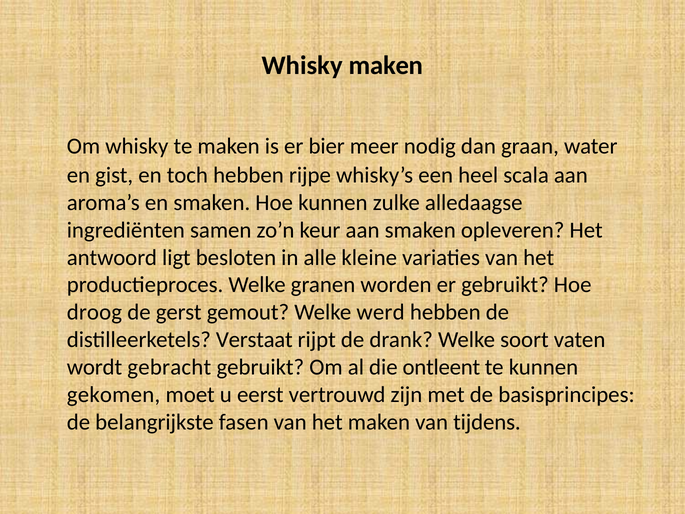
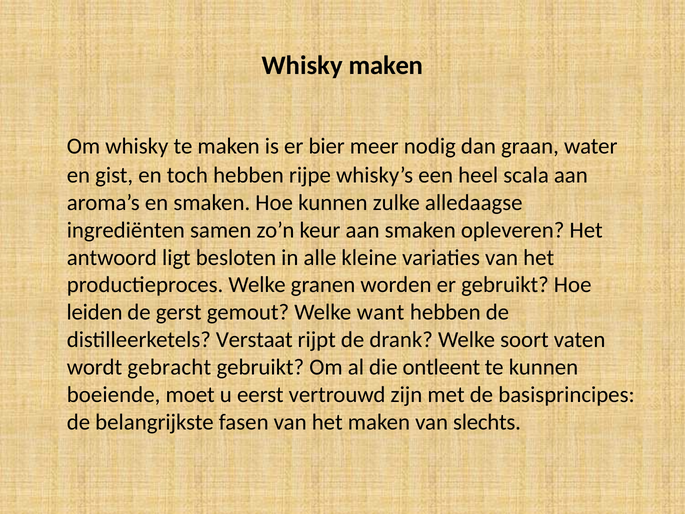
droog: droog -> leiden (95, 312)
werd: werd -> want (381, 312)
gekomen: gekomen -> boeiende (114, 394)
tijdens: tijdens -> slechts (487, 422)
